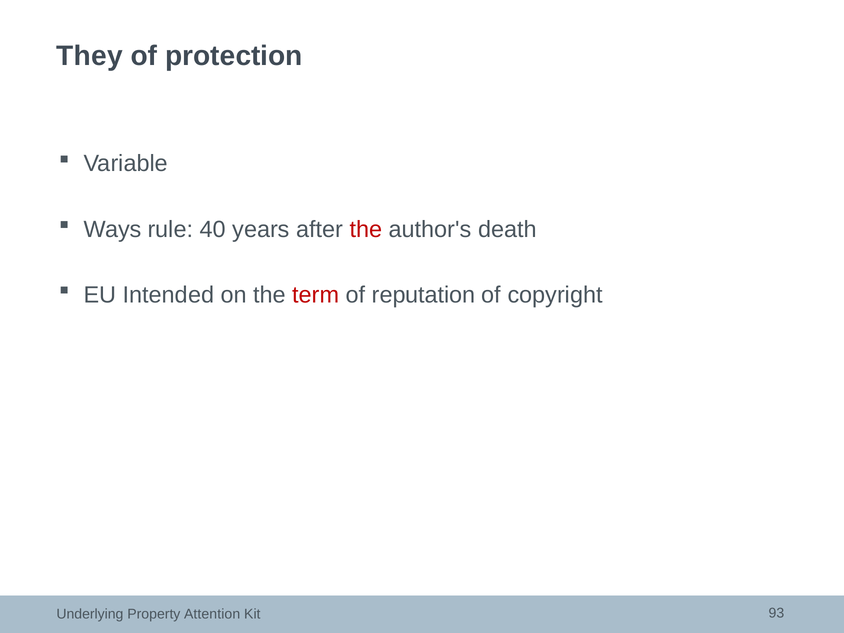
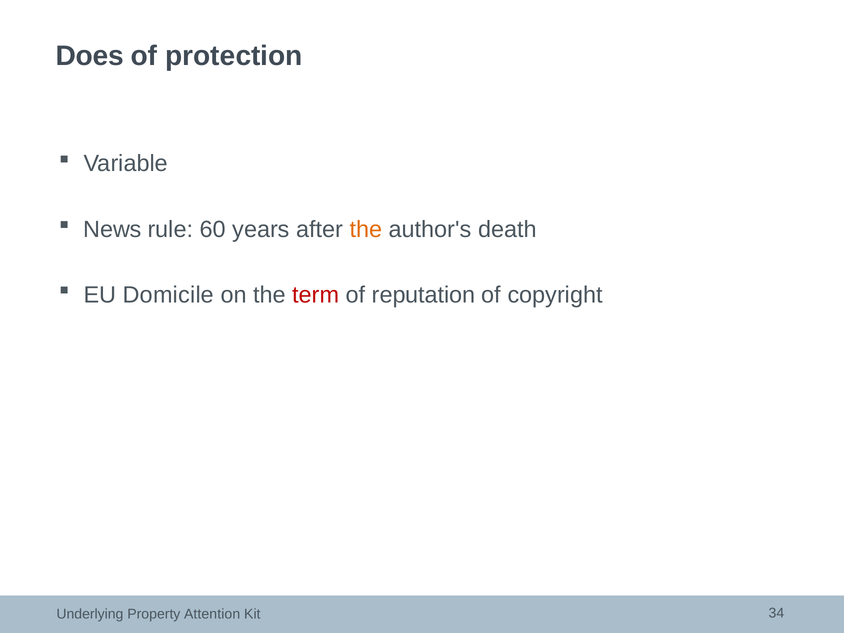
They: They -> Does (90, 56)
Ways: Ways -> News (112, 229)
40: 40 -> 60 (213, 229)
the colour: red -> orange (366, 229)
Intended: Intended -> Domicile (168, 295)
93: 93 -> 34 (776, 613)
